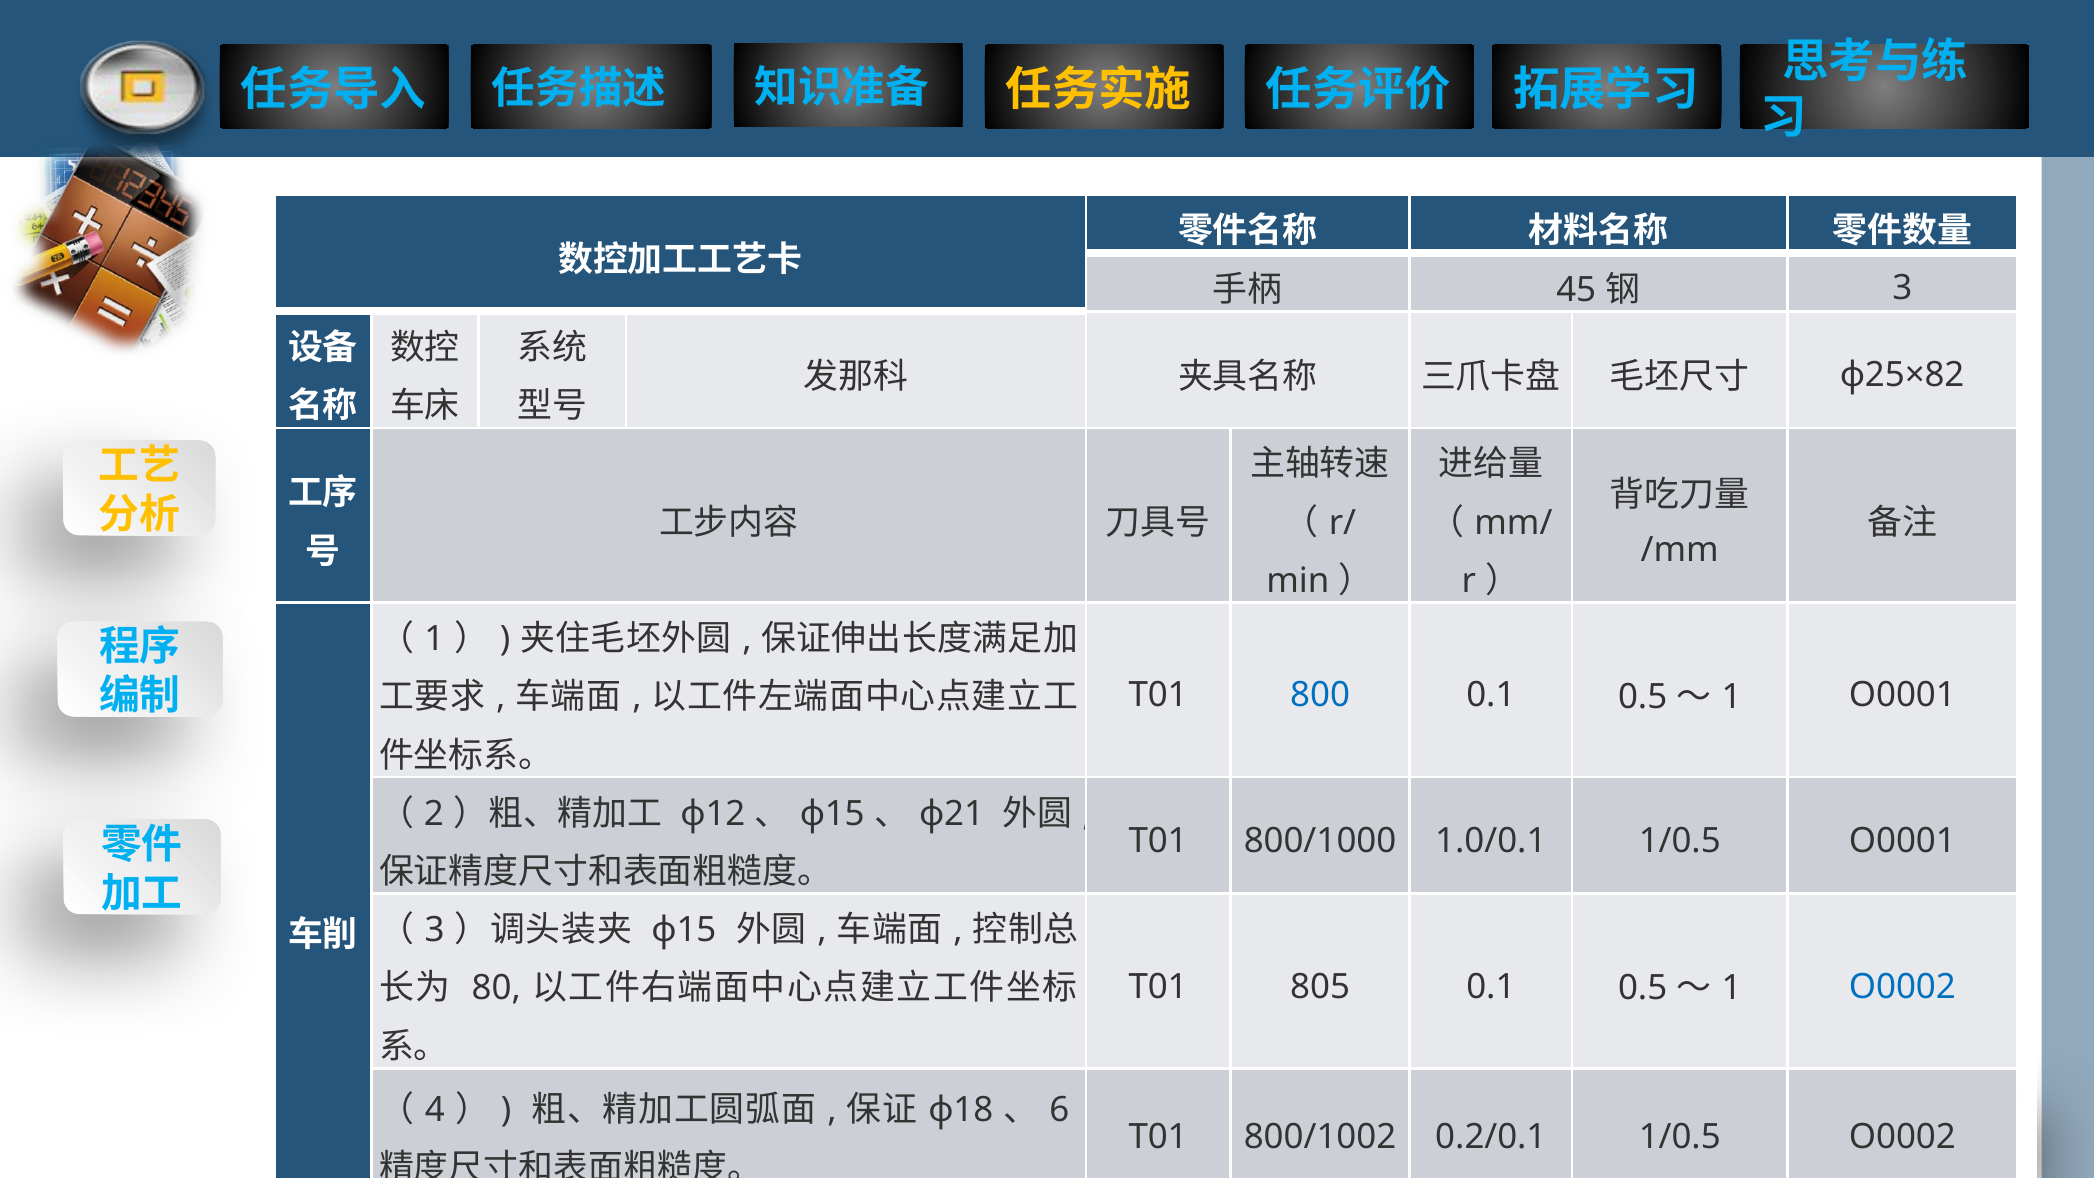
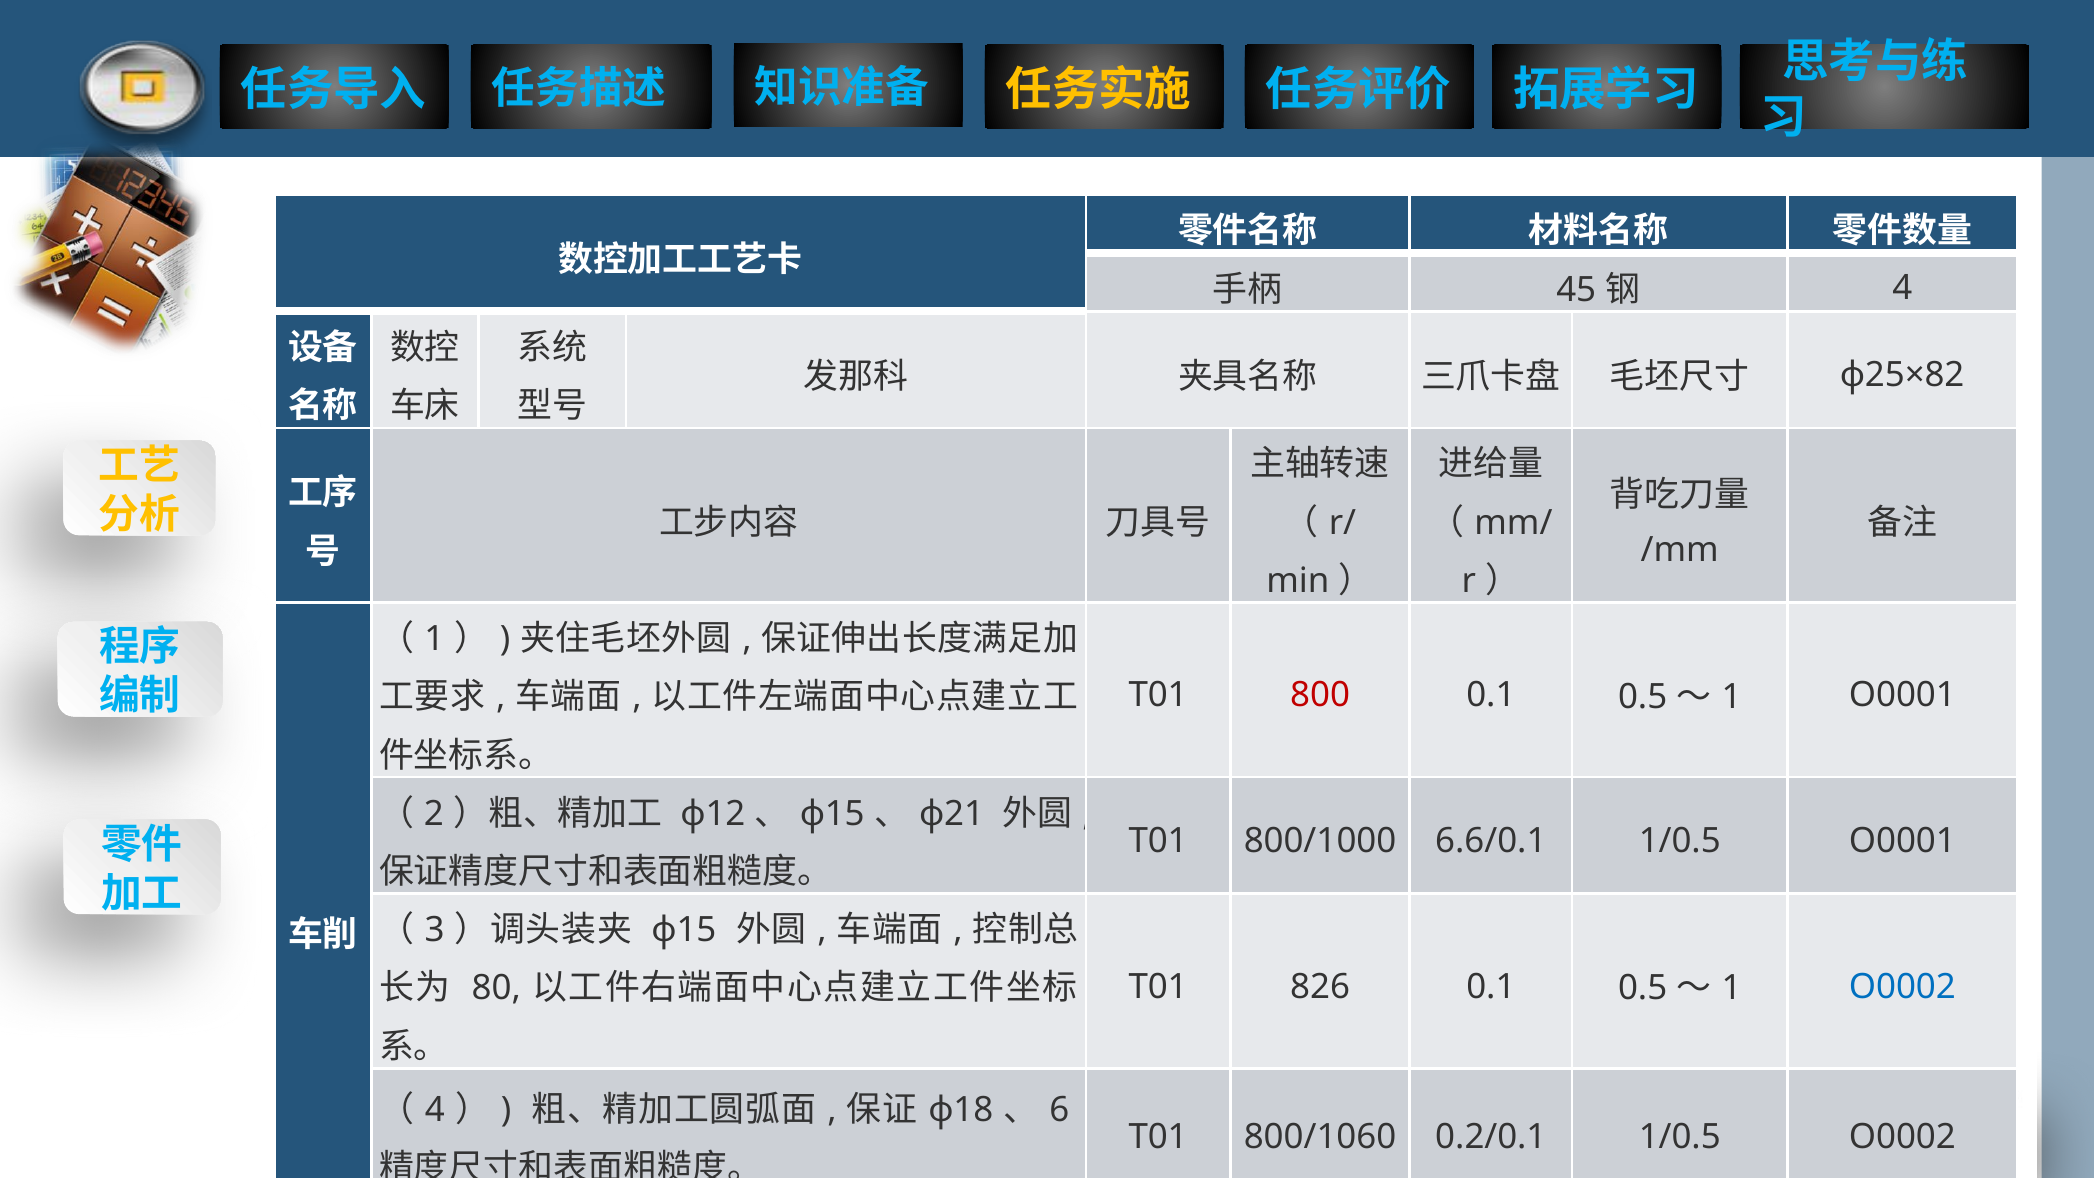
3: 3 -> 4 (1902, 288)
800 colour: blue -> red (1320, 695)
1.0/0.1: 1.0/0.1 -> 6.6/0.1 (1491, 841)
805: 805 -> 826 (1320, 987)
800/1002: 800/1002 -> 800/1060 (1320, 1137)
